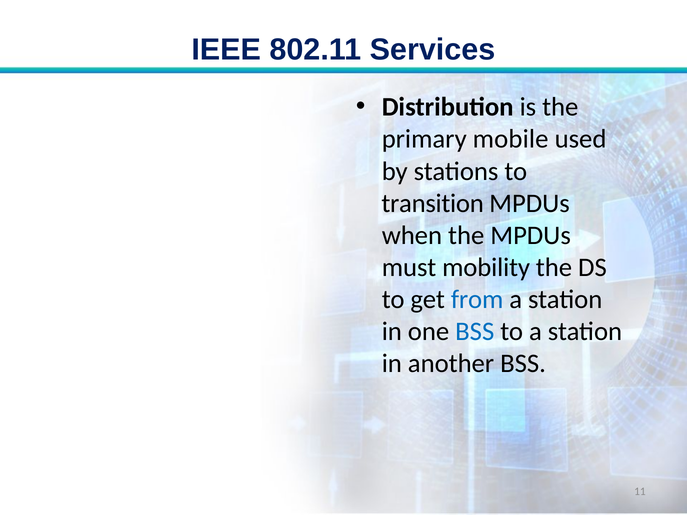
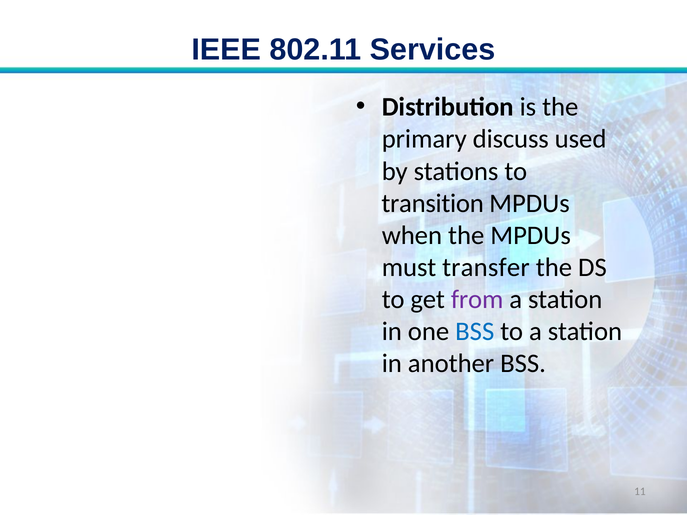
mobile: mobile -> discuss (511, 139)
mobility: mobility -> transfer (486, 268)
from colour: blue -> purple (477, 300)
